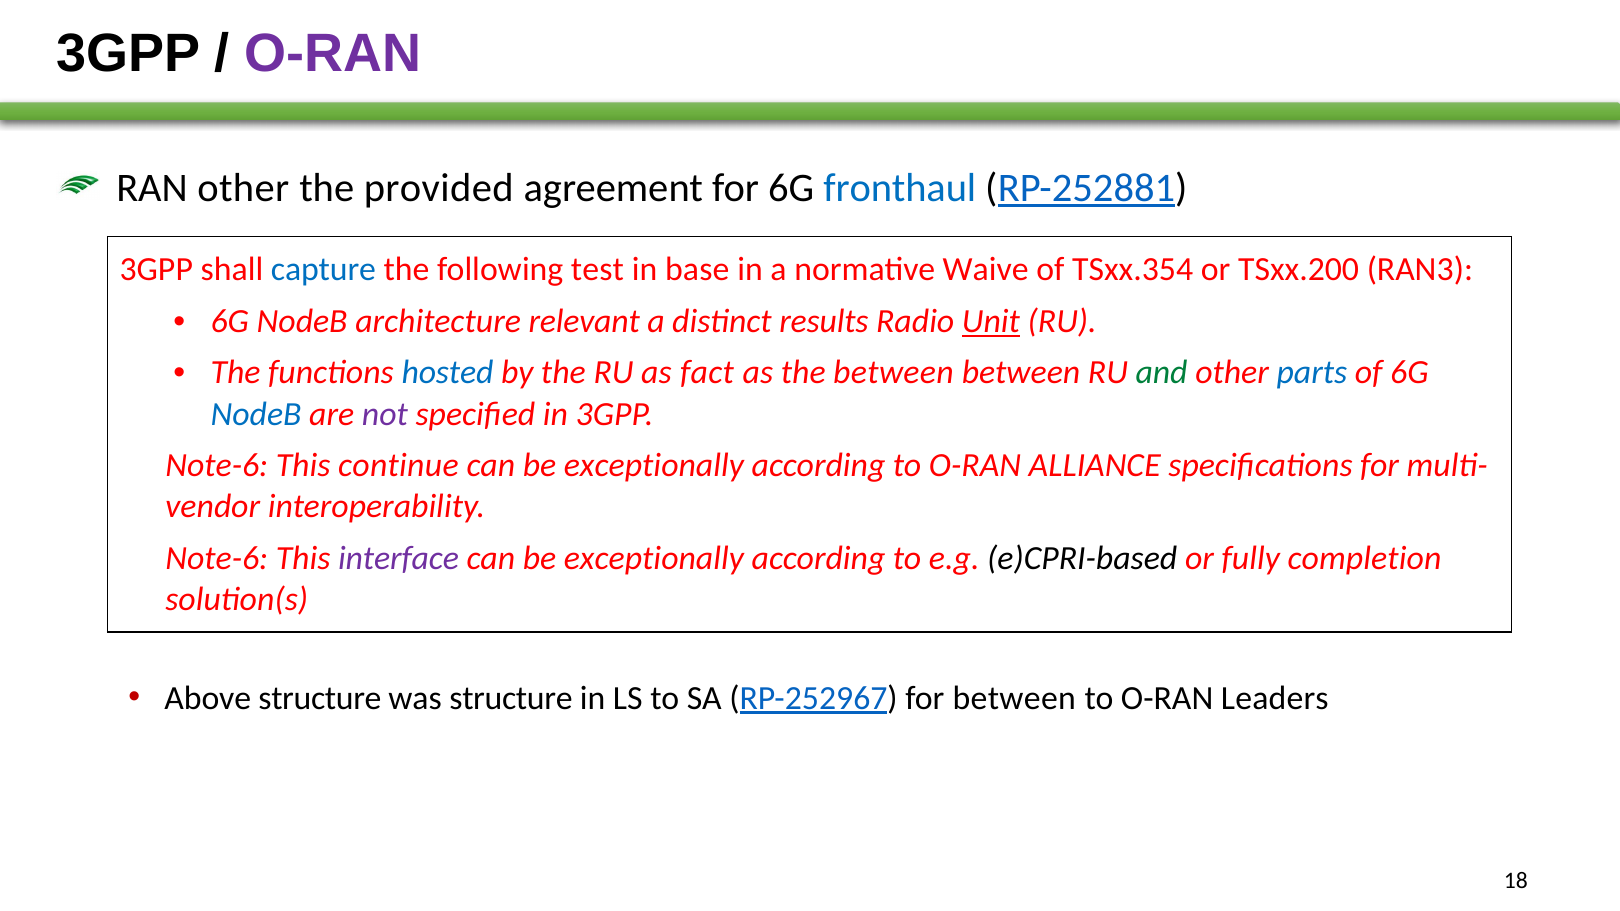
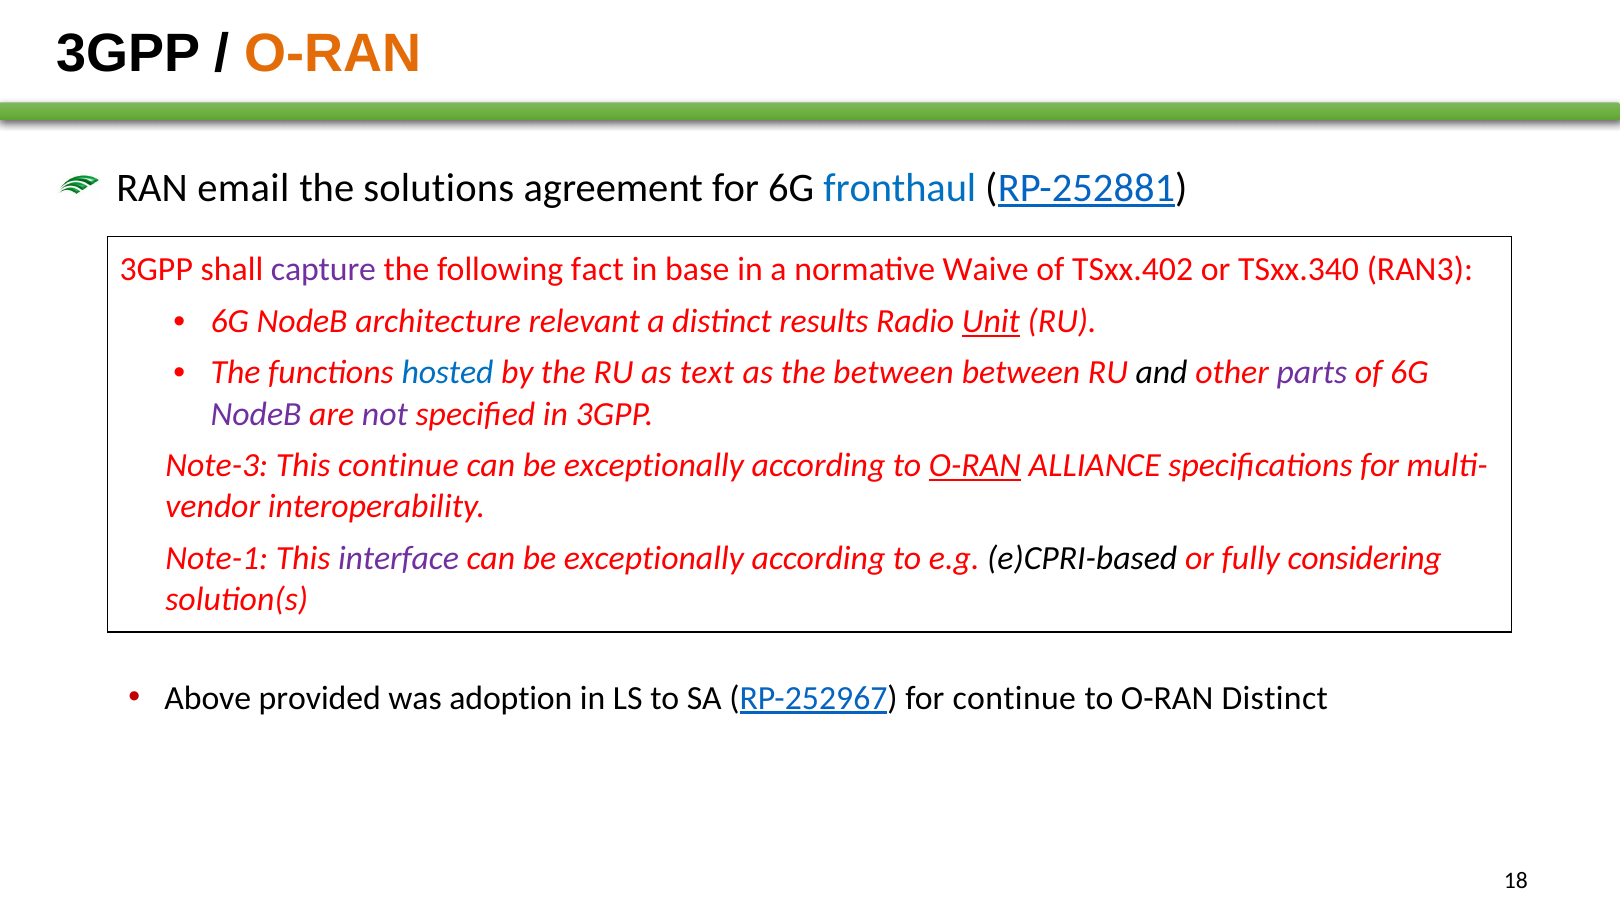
O-RAN colour: purple -> orange (333, 53)
RAN other: other -> email (243, 188)
provided: provided -> solutions (439, 188)
capture colour: blue -> purple (323, 270)
test: test -> fact (597, 270)
TSxx.354: TSxx.354 -> TSxx.402 (1133, 270)
TSxx.200: TSxx.200 -> TSxx.340 (1299, 270)
fact: fact -> text (707, 373)
and colour: green -> black (1162, 373)
parts colour: blue -> purple (1312, 373)
NodeB colour: blue -> purple (256, 414)
Note-6: Note-6 -> Note-3 (217, 466)
O-RAN underline: none -> present (975, 466)
Note-6: Note-6 -> Note-1 (217, 558)
completion: completion -> considering (1365, 558)
Above structure: structure -> provided (320, 698)
was structure: structure -> adoption (511, 698)
for between: between -> continue (1014, 698)
O-RAN Leaders: Leaders -> Distinct (1275, 698)
